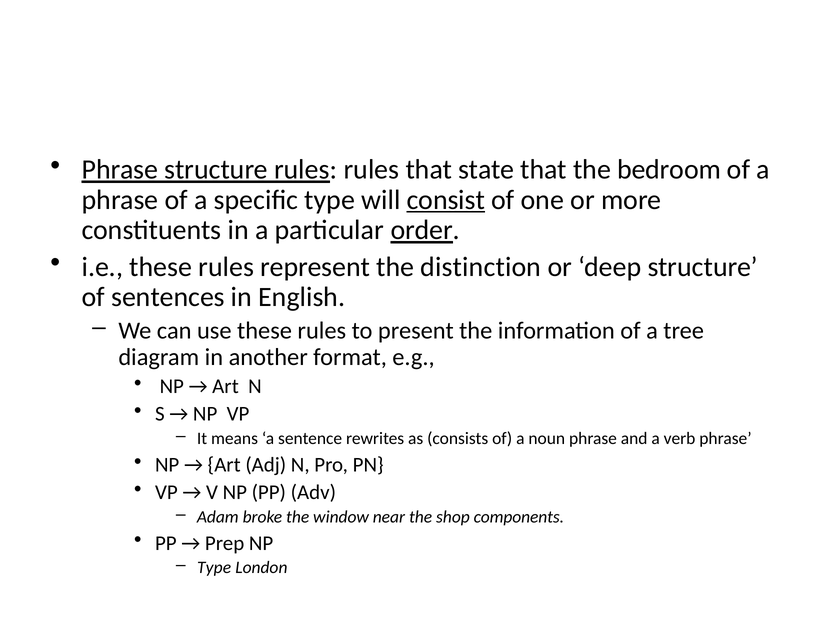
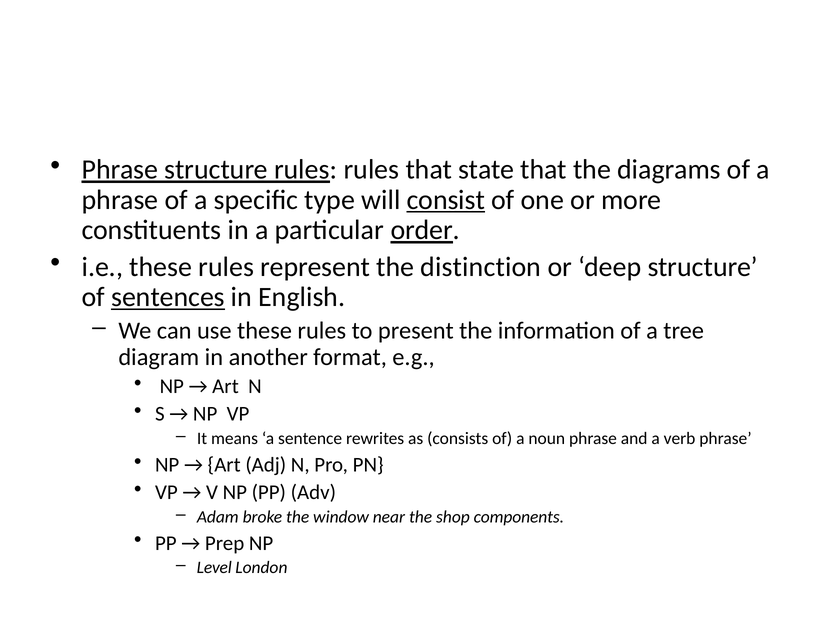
bedroom: bedroom -> diagrams (669, 170)
sentences underline: none -> present (168, 297)
Type: Type -> Level (214, 567)
